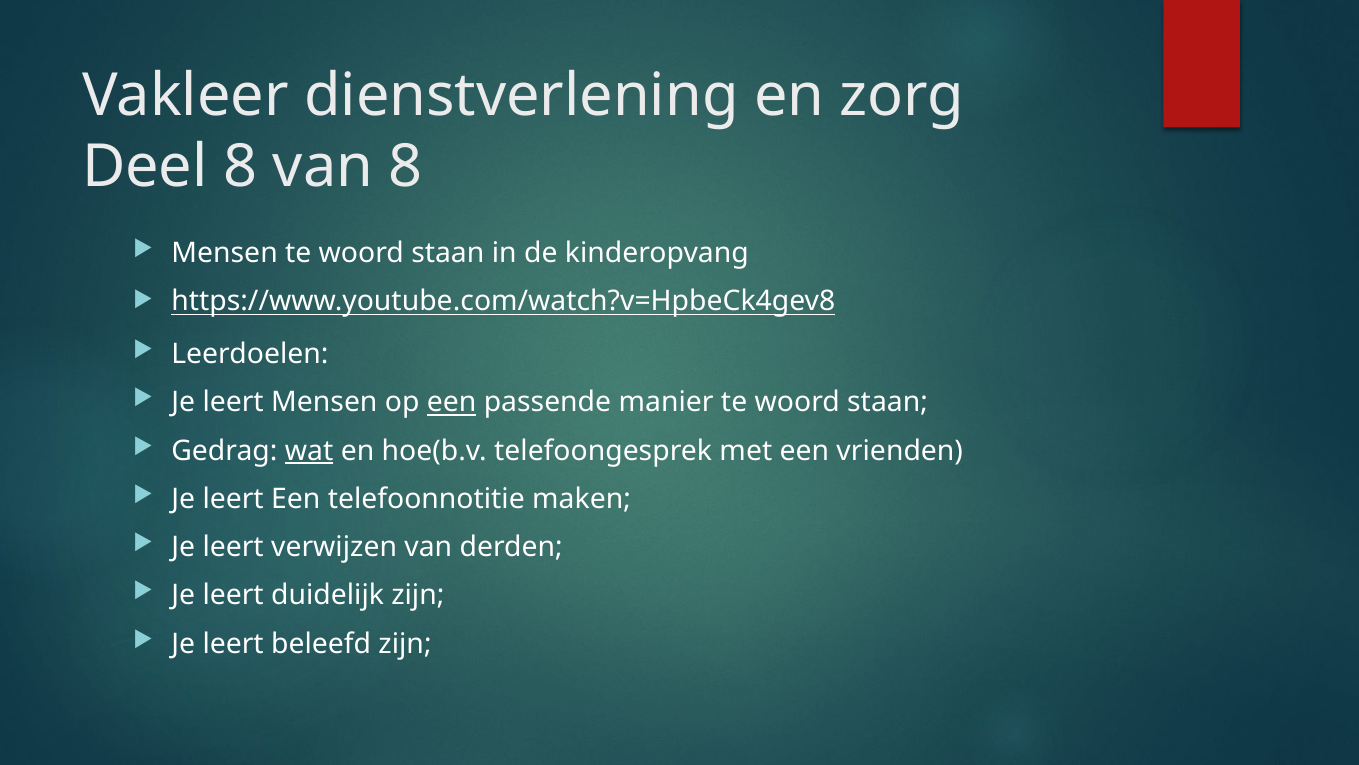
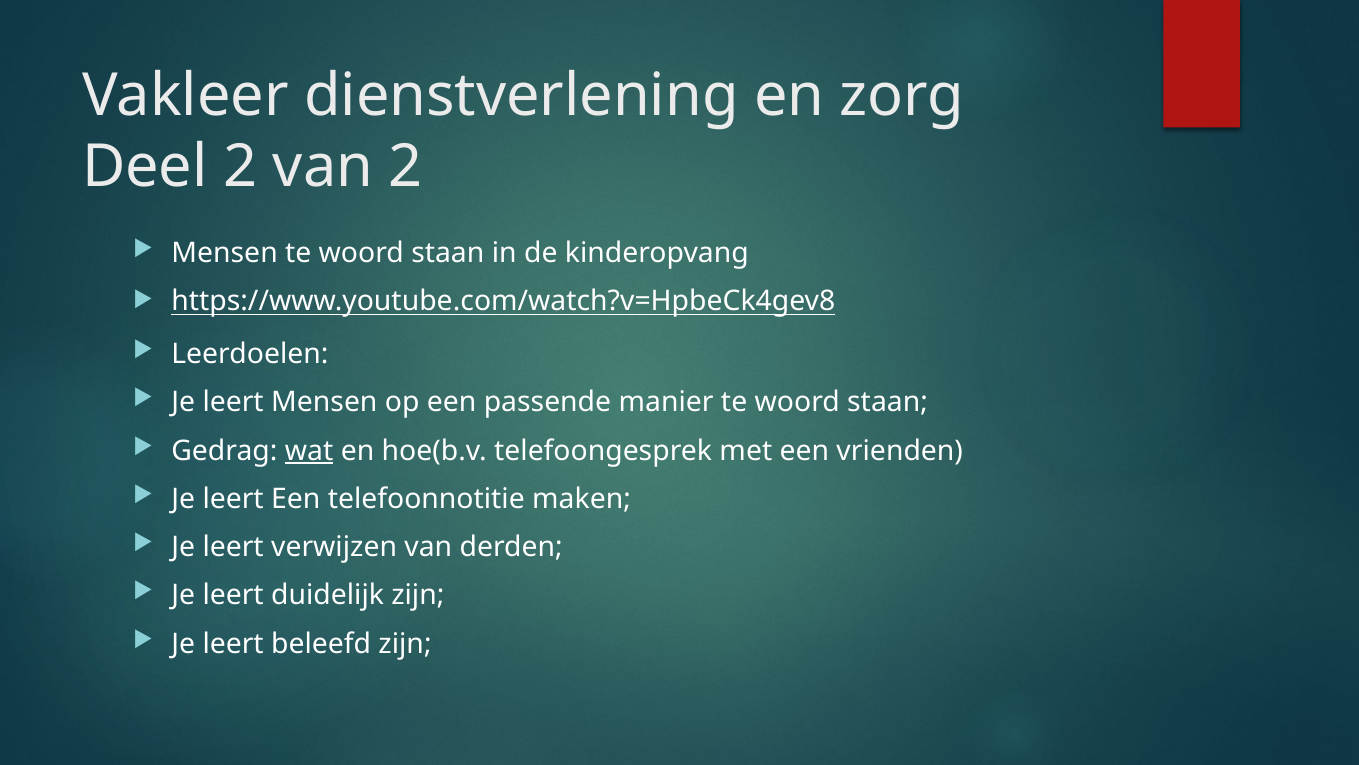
Deel 8: 8 -> 2 (240, 167)
van 8: 8 -> 2 (406, 167)
een underline: present -> none (452, 402)
